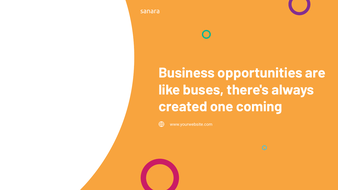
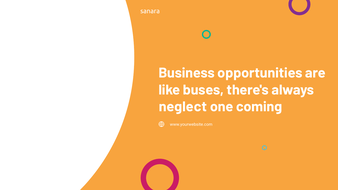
created: created -> neglect (183, 107)
